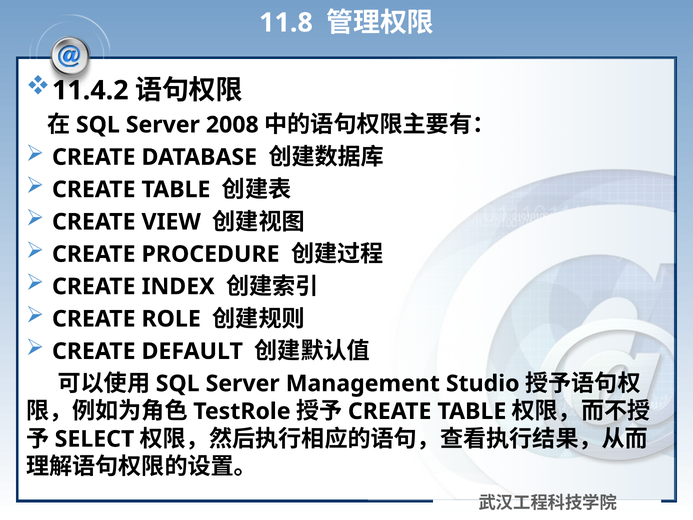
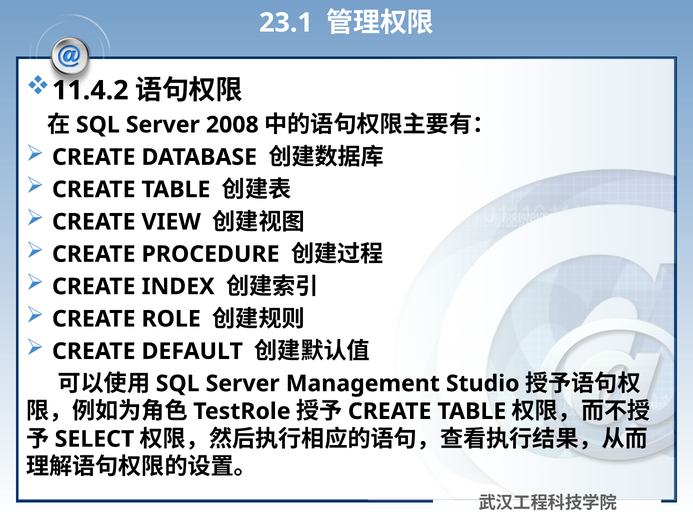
11.8: 11.8 -> 23.1 (286, 23)
